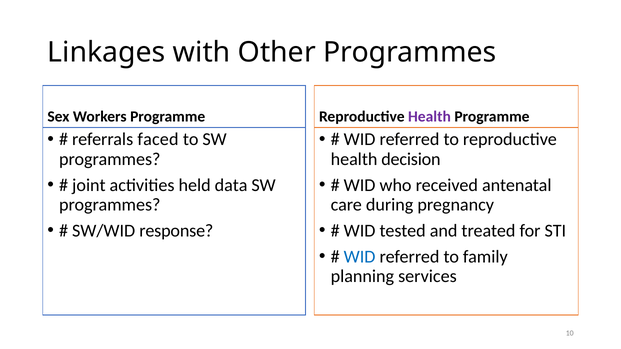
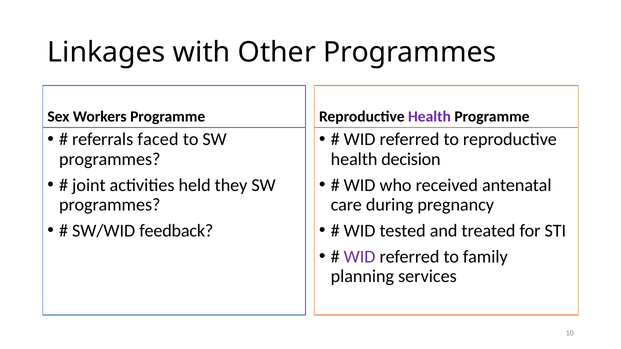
data: data -> they (231, 185)
response: response -> feedback (176, 231)
WID colour: blue -> purple (360, 257)
